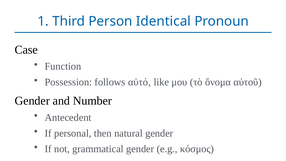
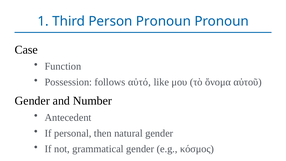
Person Identical: Identical -> Pronoun (163, 21)
